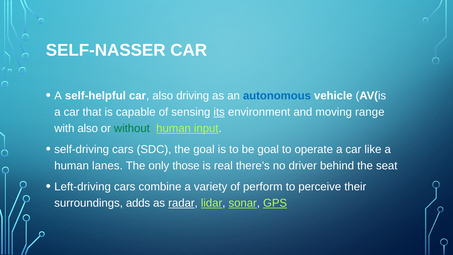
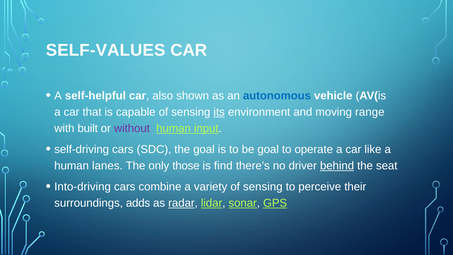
SELF-NASSER: SELF-NASSER -> SELF-VALUES (106, 50)
driving: driving -> shown (193, 96)
with also: also -> built (88, 128)
without colour: green -> purple (132, 128)
real: real -> find (223, 166)
behind underline: none -> present (337, 166)
Left-driving: Left-driving -> Into-driving (83, 187)
variety of perform: perform -> sensing (263, 187)
